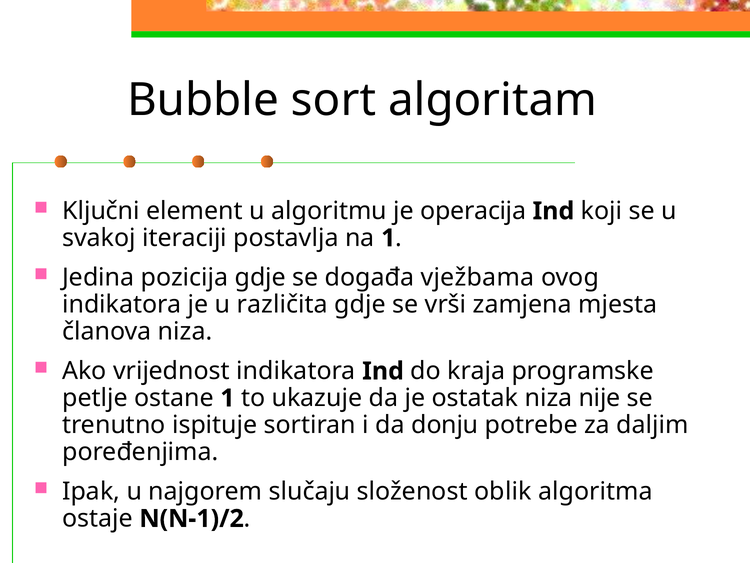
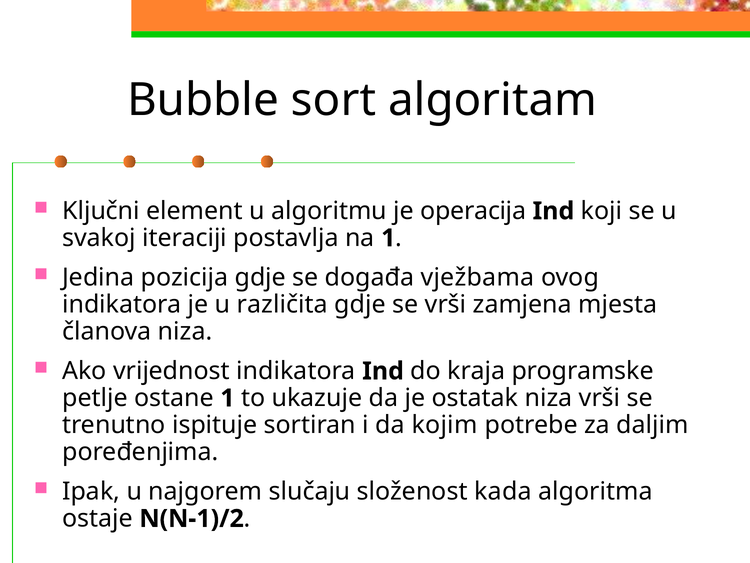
niza nije: nije -> vrši (600, 398)
donju: donju -> kojim (445, 425)
oblik: oblik -> kada (503, 491)
